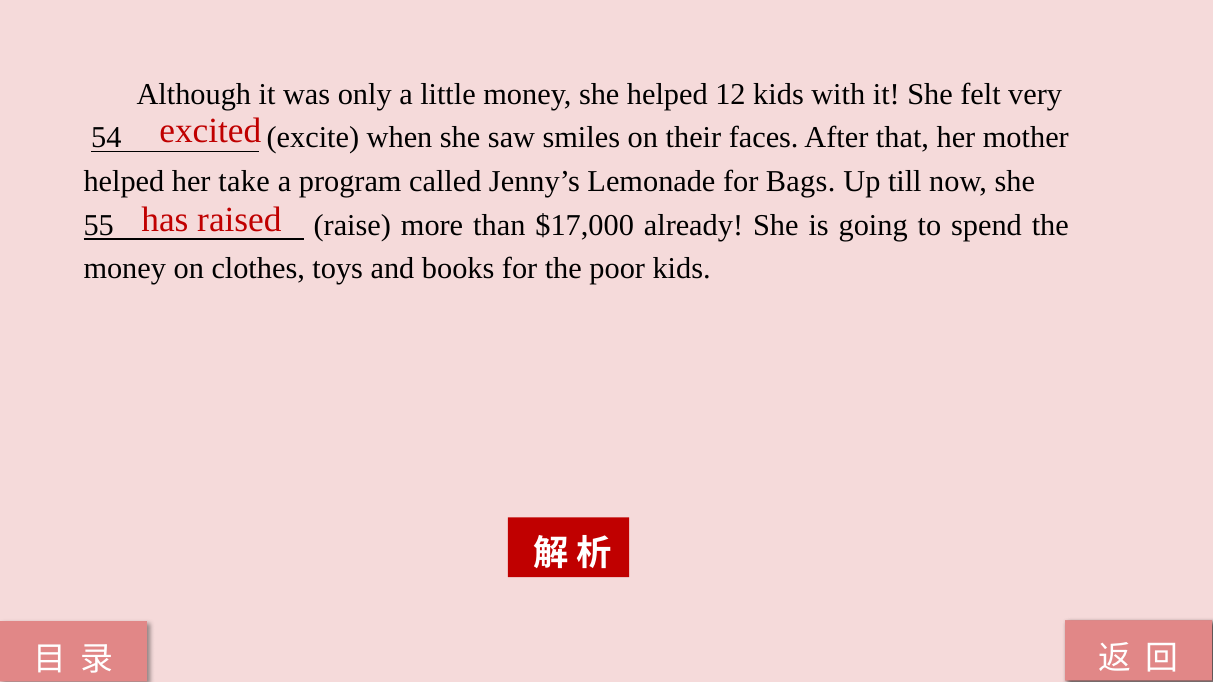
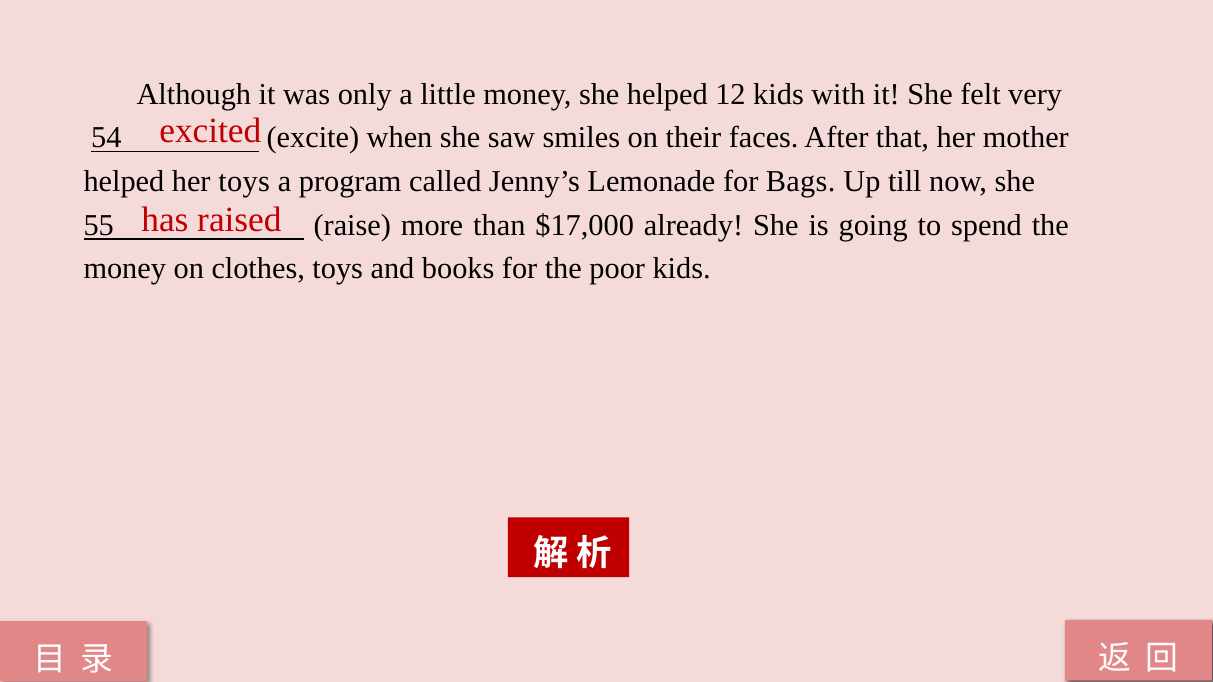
her take: take -> toys (244, 182)
